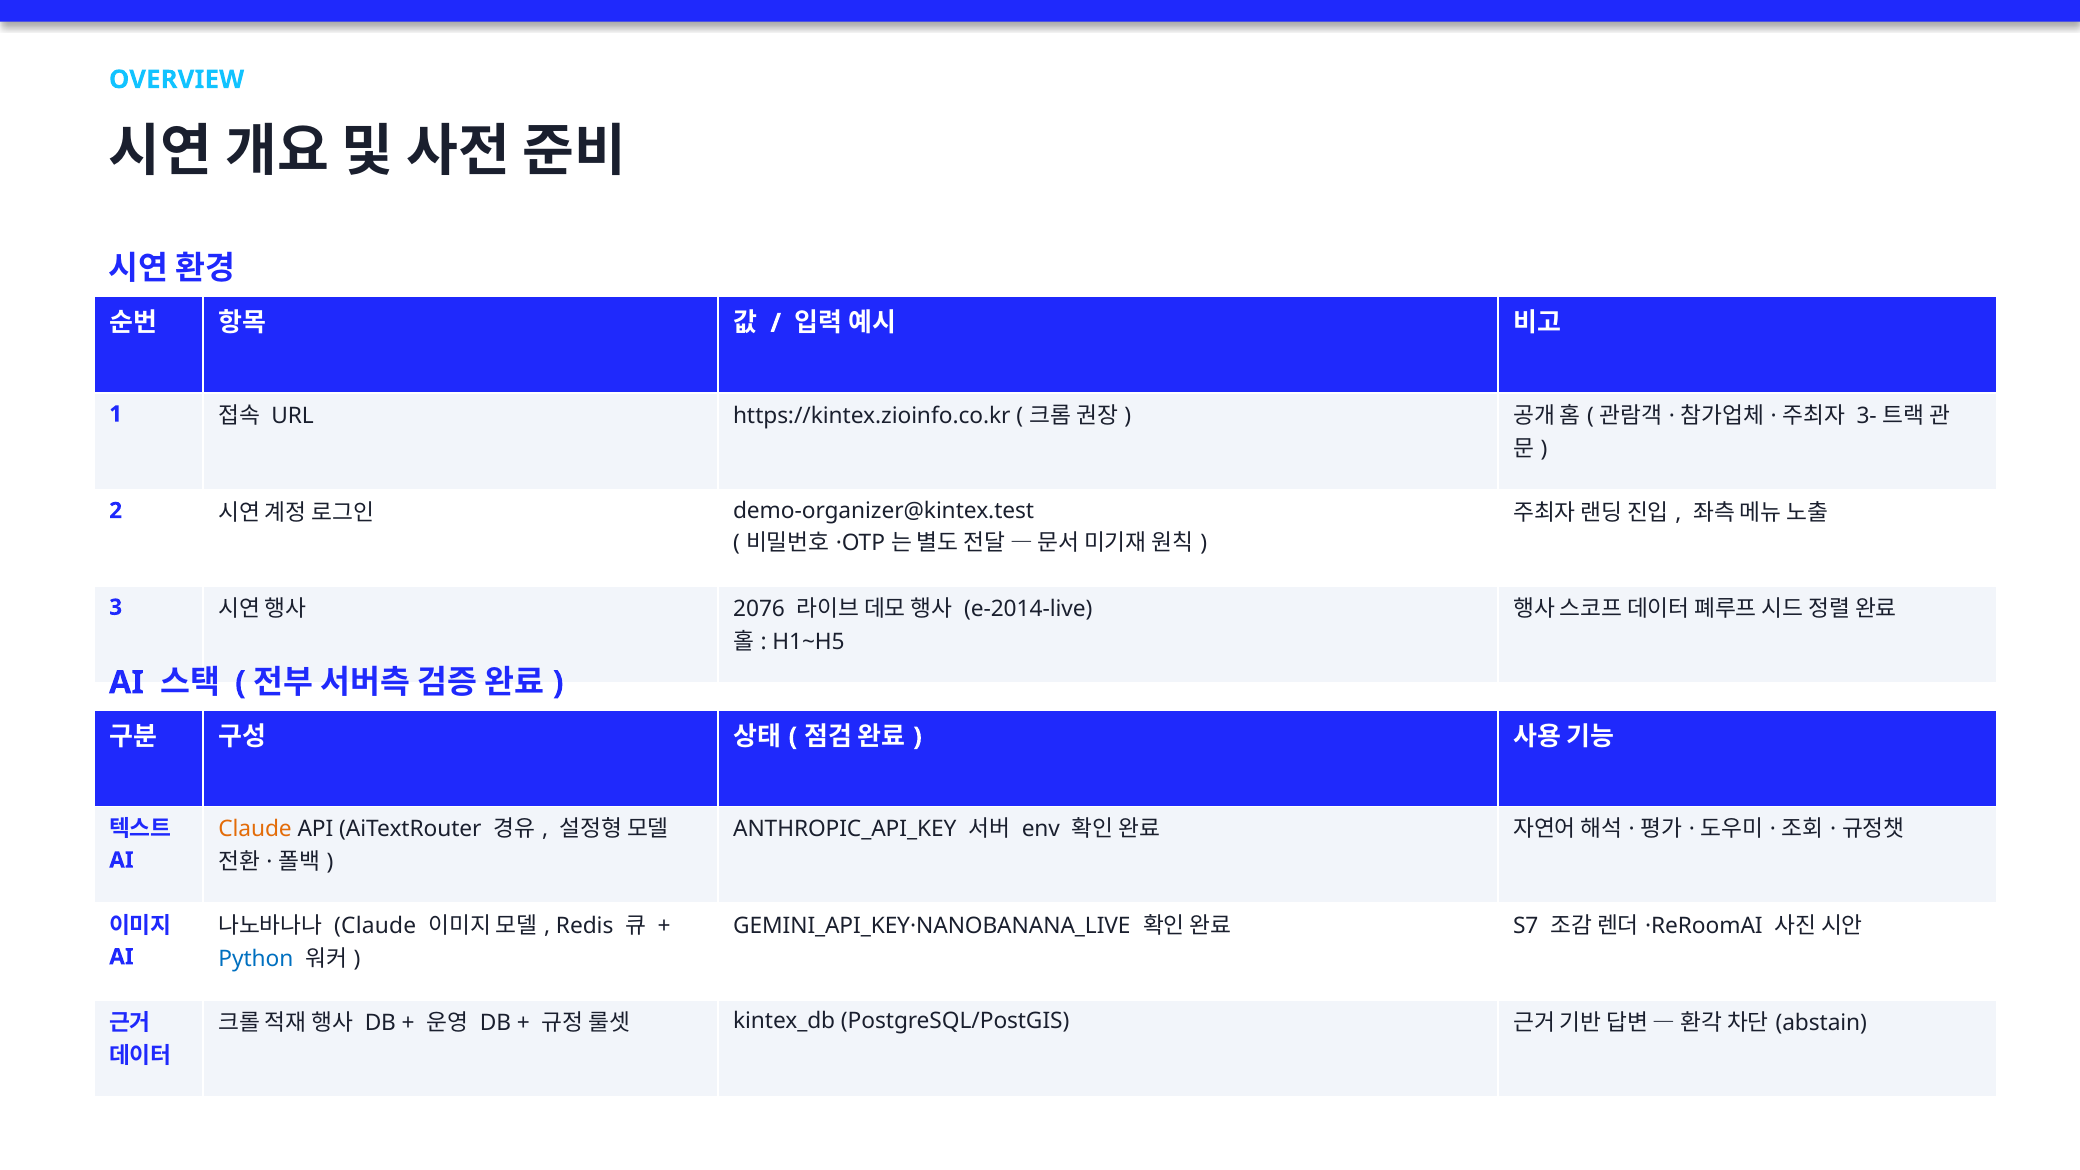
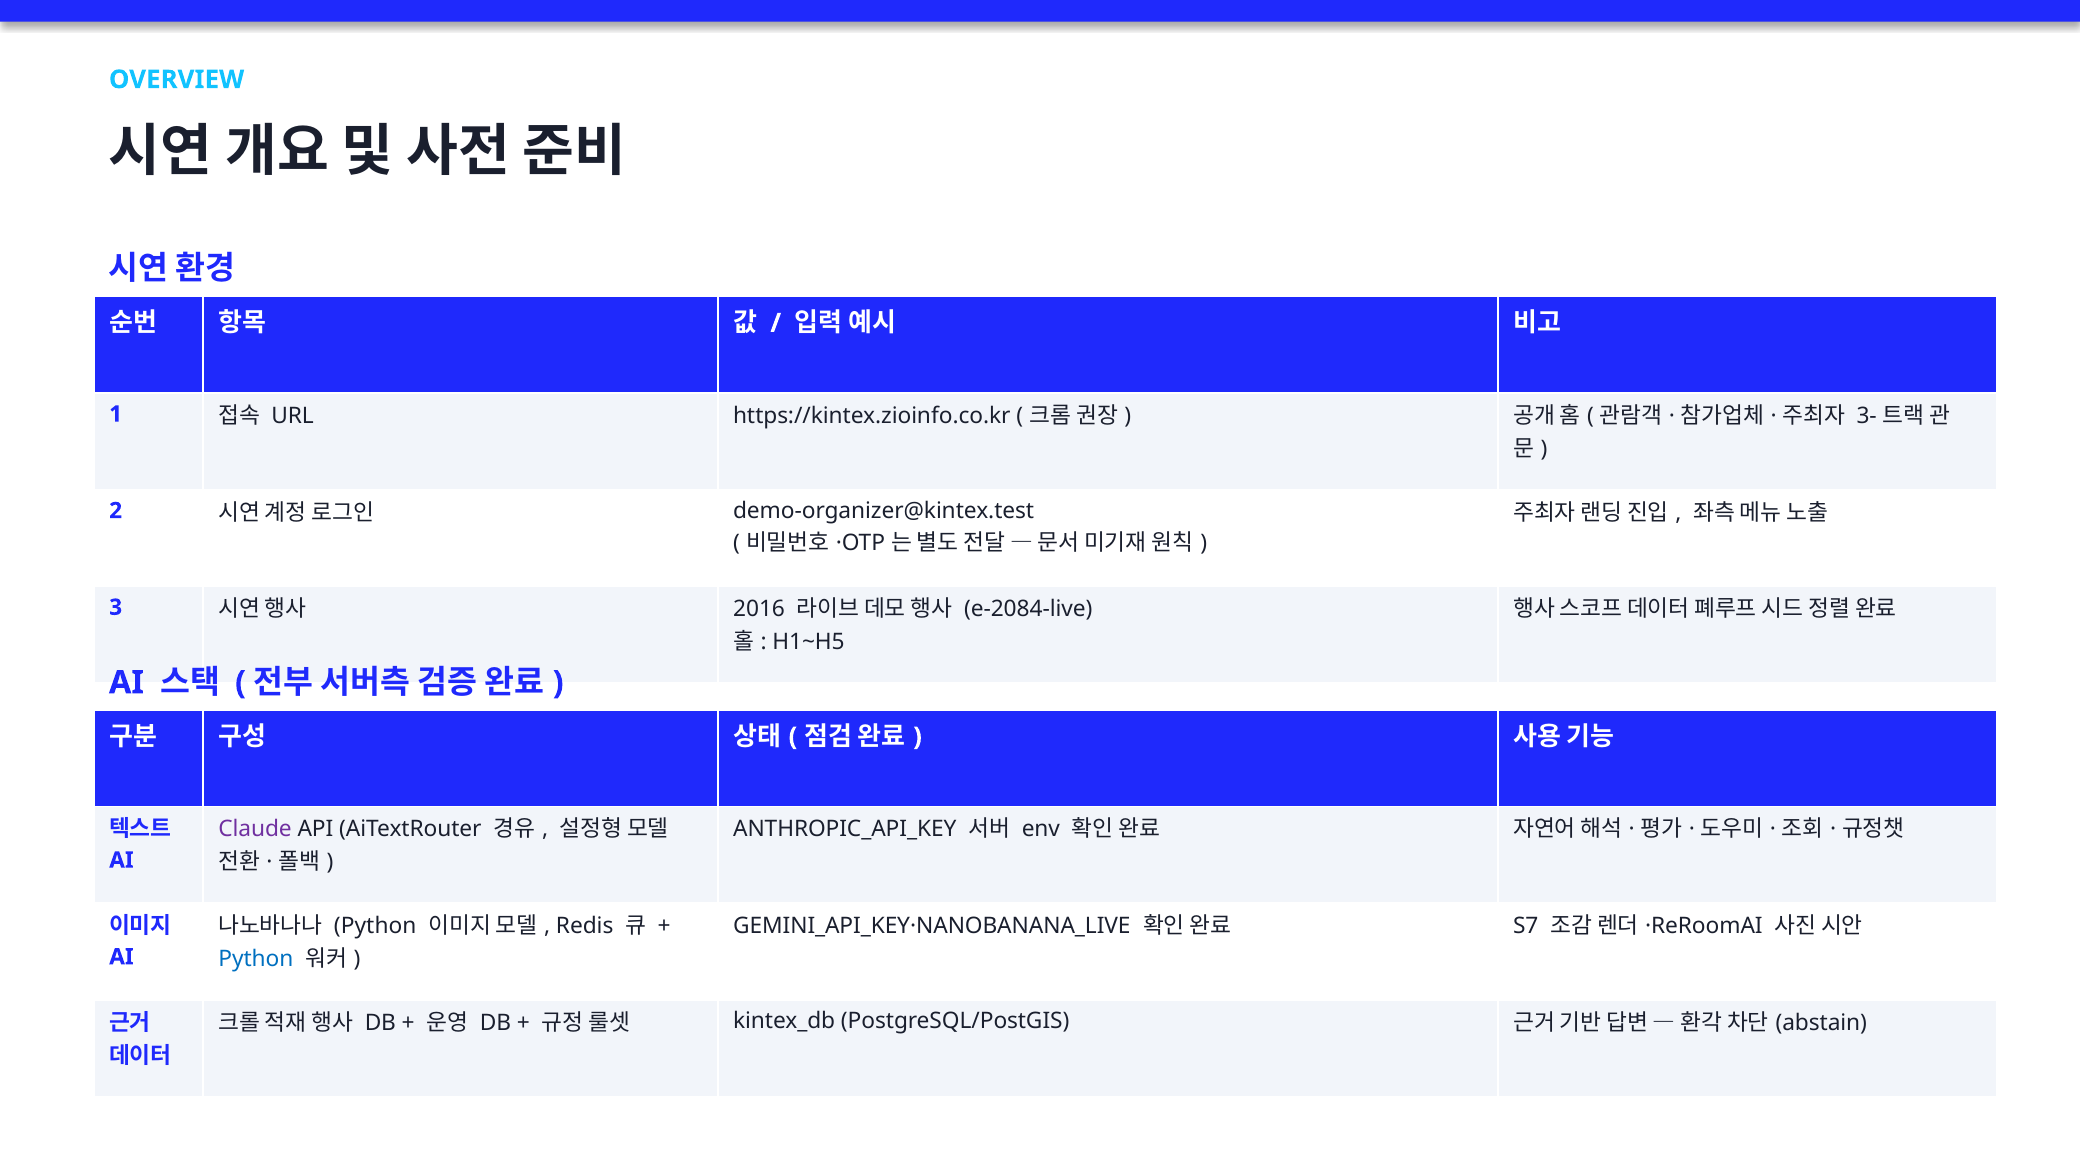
2076: 2076 -> 2016 (759, 609)
e-2014-live: e-2014-live -> e-2084-live (1028, 609)
Claude colour: orange -> purple (255, 830)
Claude: Claude -> Python (375, 926)
